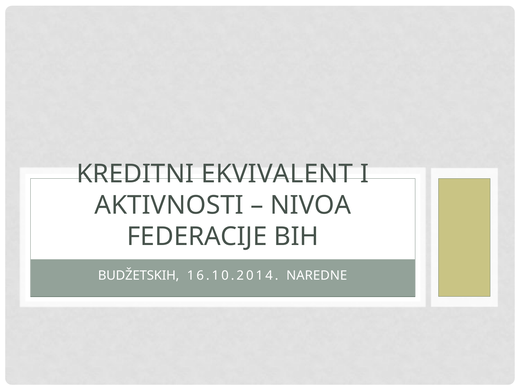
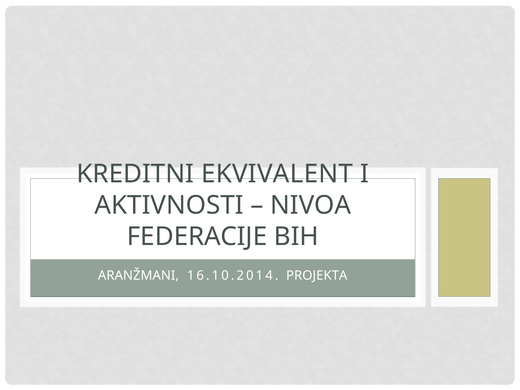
BUDŽETSKIH: BUDŽETSKIH -> ARANŽMANI (138, 276)
NAREDNE: NAREDNE -> PROJEKTA (317, 276)
